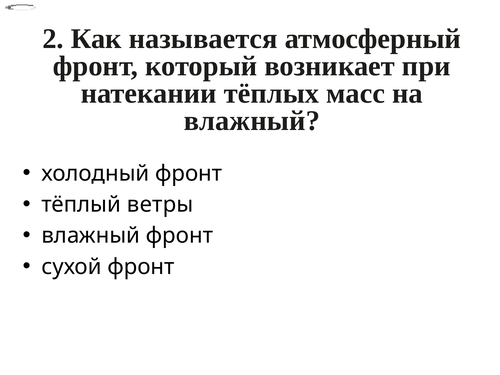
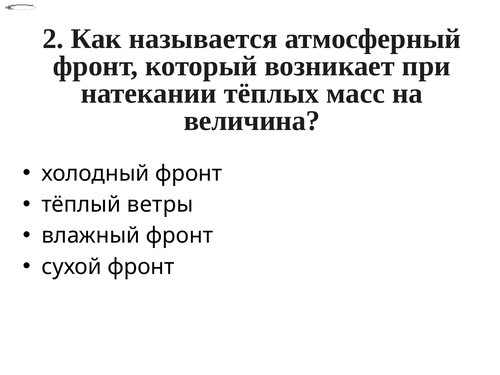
влажный: влажный -> величина (252, 121)
